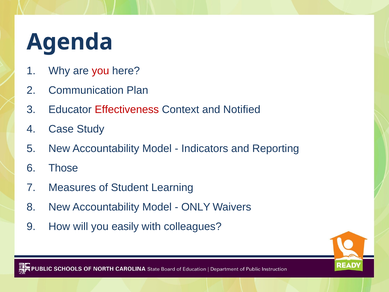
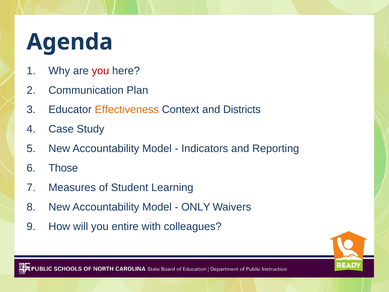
Effectiveness colour: red -> orange (127, 110)
Notified: Notified -> Districts (242, 110)
easily: easily -> entire (125, 226)
